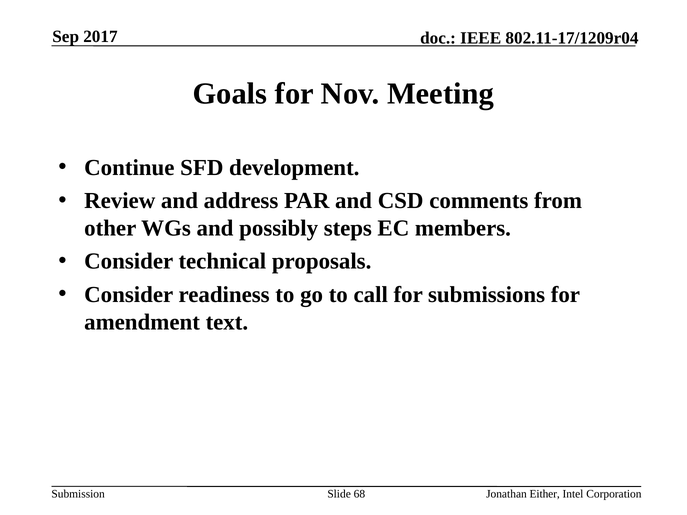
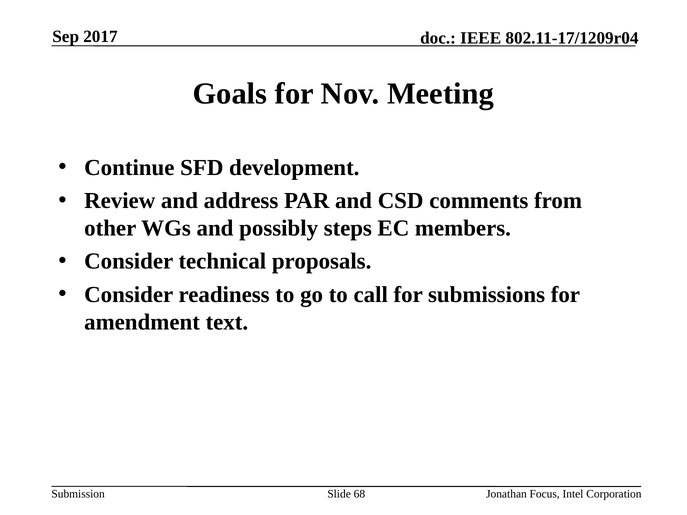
Either: Either -> Focus (545, 494)
